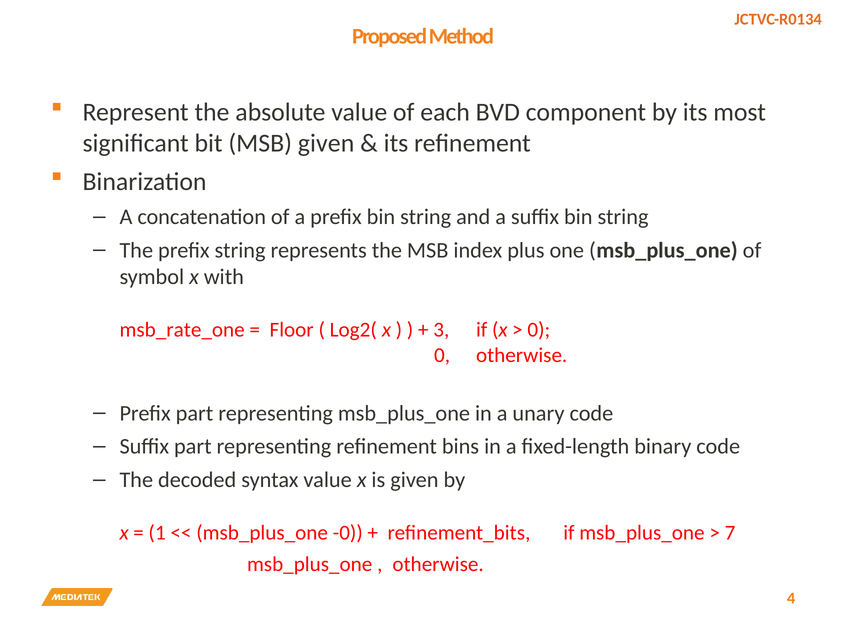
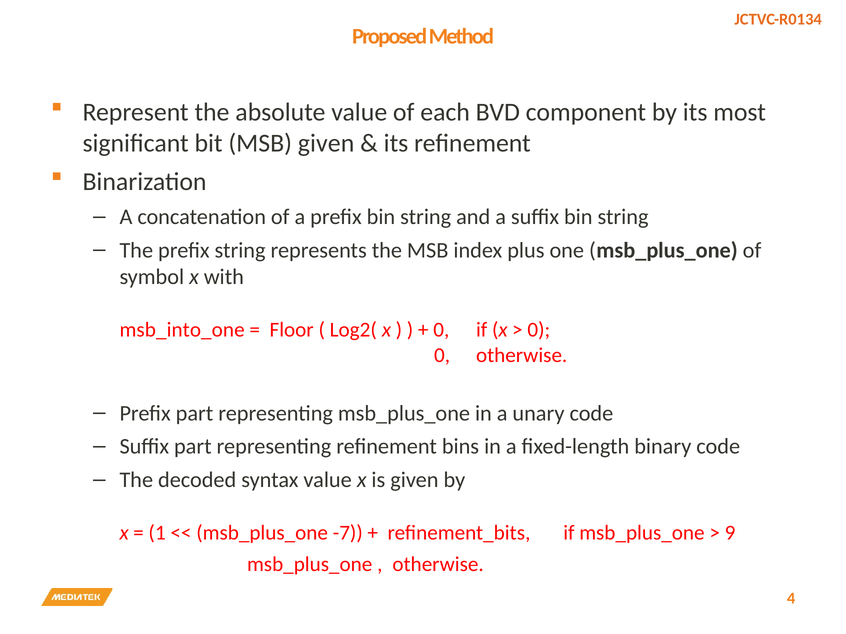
msb_rate_one: msb_rate_one -> msb_into_one (182, 330)
3: 3 -> 0 (441, 330)
-0: -0 -> -7 (348, 533)
7: 7 -> 9 (730, 533)
